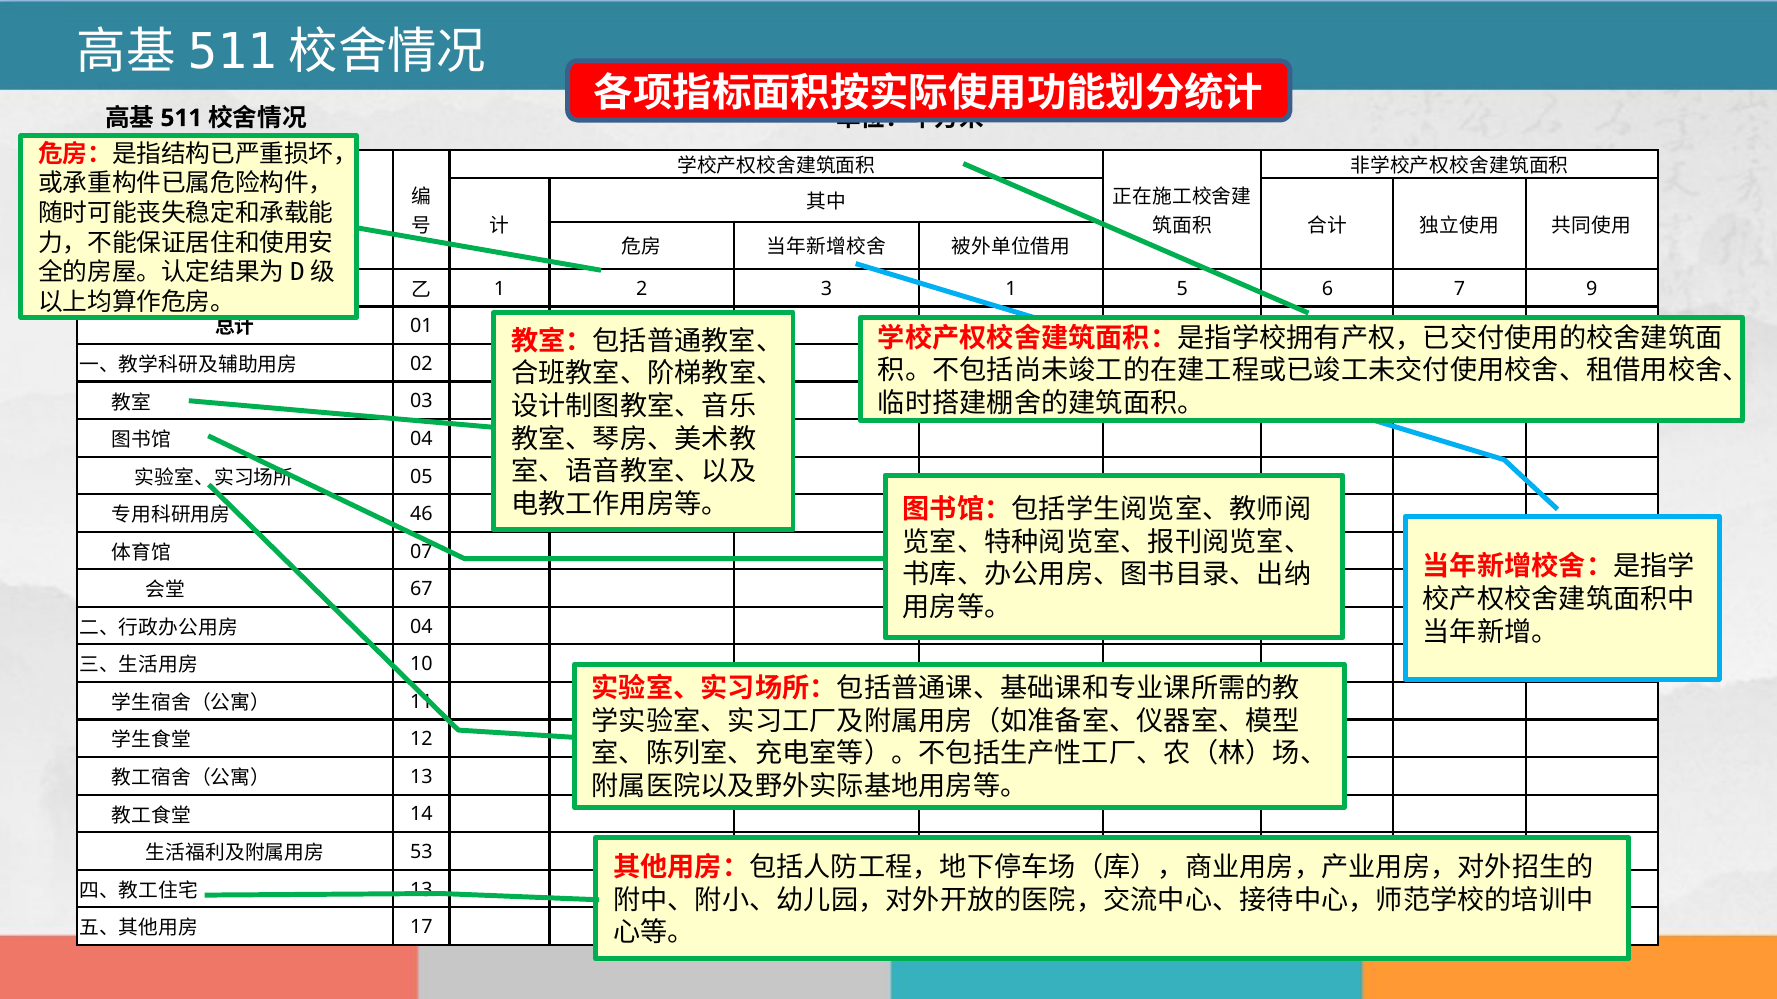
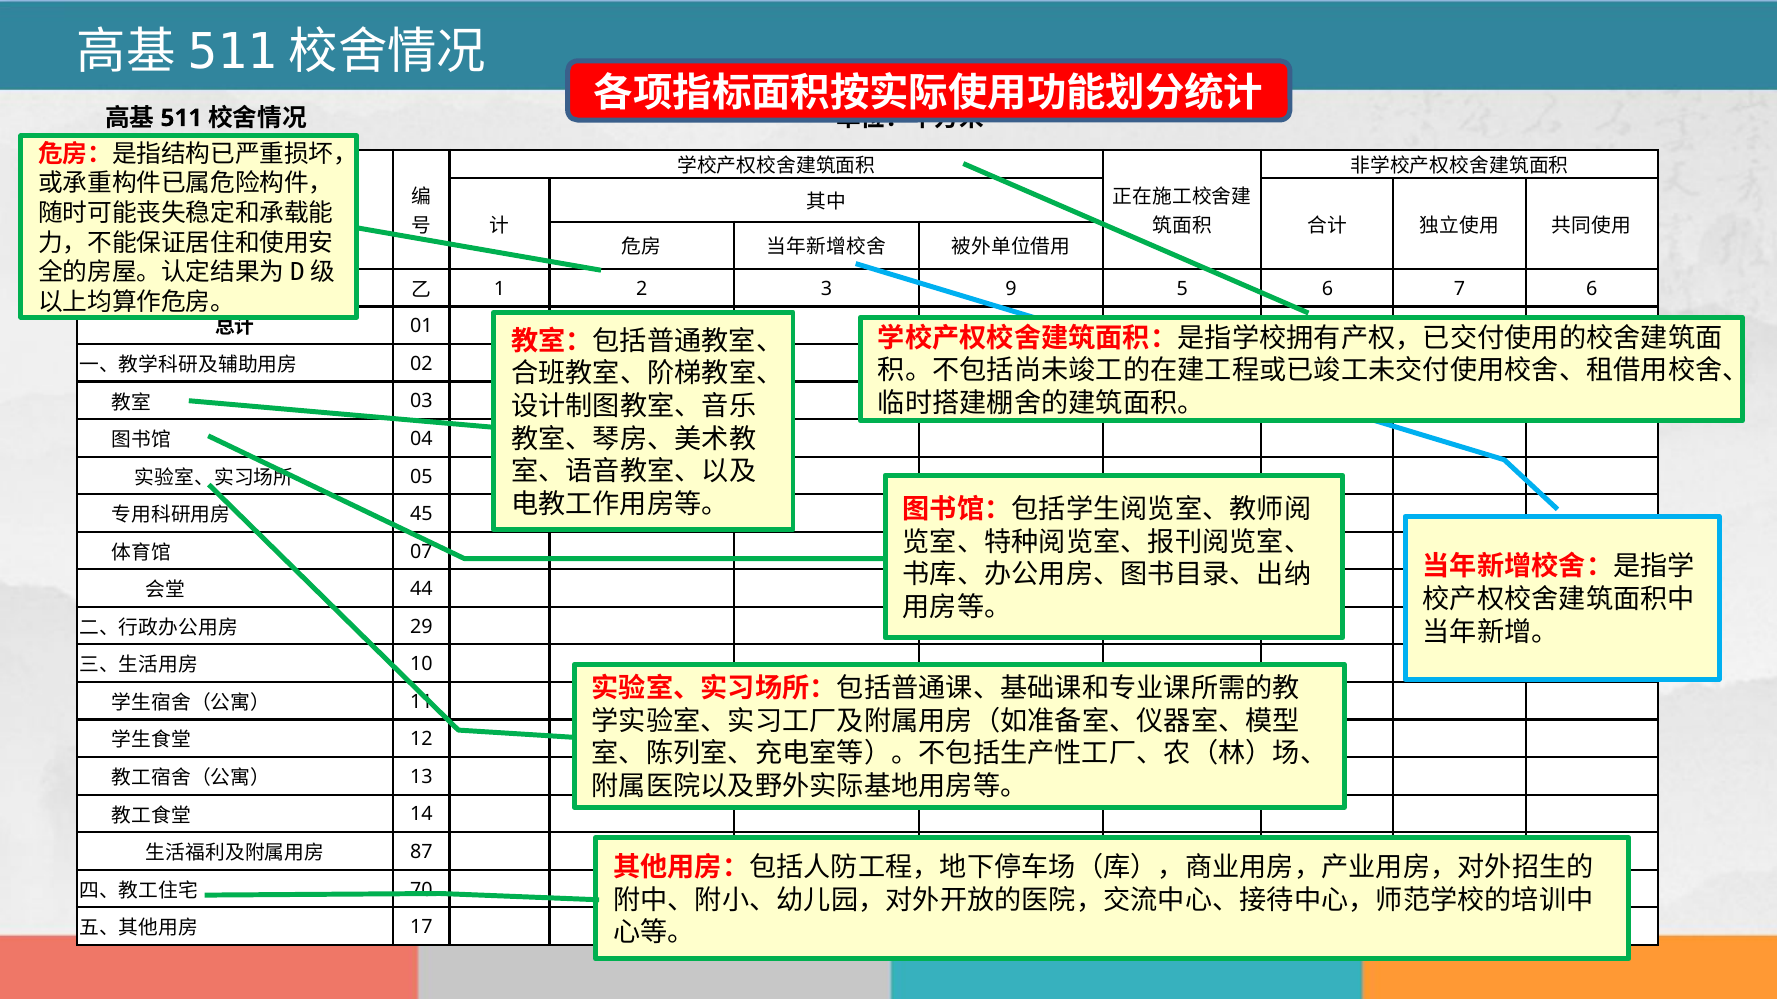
3 1: 1 -> 9 (1011, 289)
7 9: 9 -> 6 (1592, 289)
46: 46 -> 45 (421, 514)
67: 67 -> 44 (421, 590)
04: 04 -> 29 (421, 627)
53: 53 -> 87 (421, 853)
13: 13 -> 70 (421, 890)
